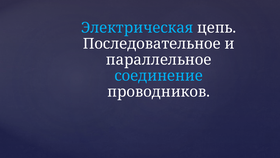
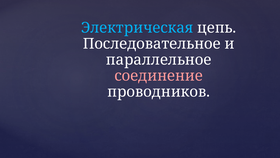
соединение colour: light blue -> pink (159, 76)
